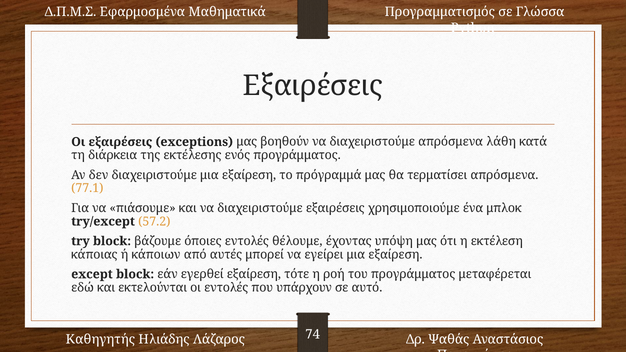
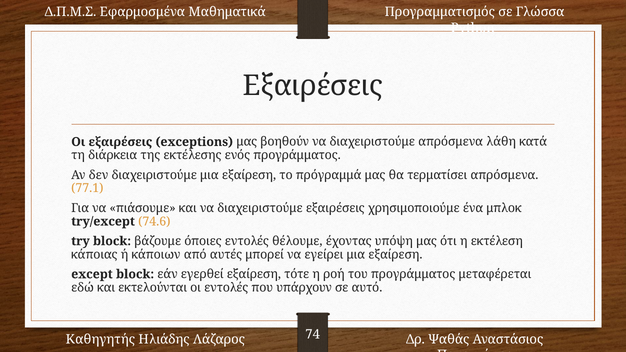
57.2: 57.2 -> 74.6 (154, 221)
